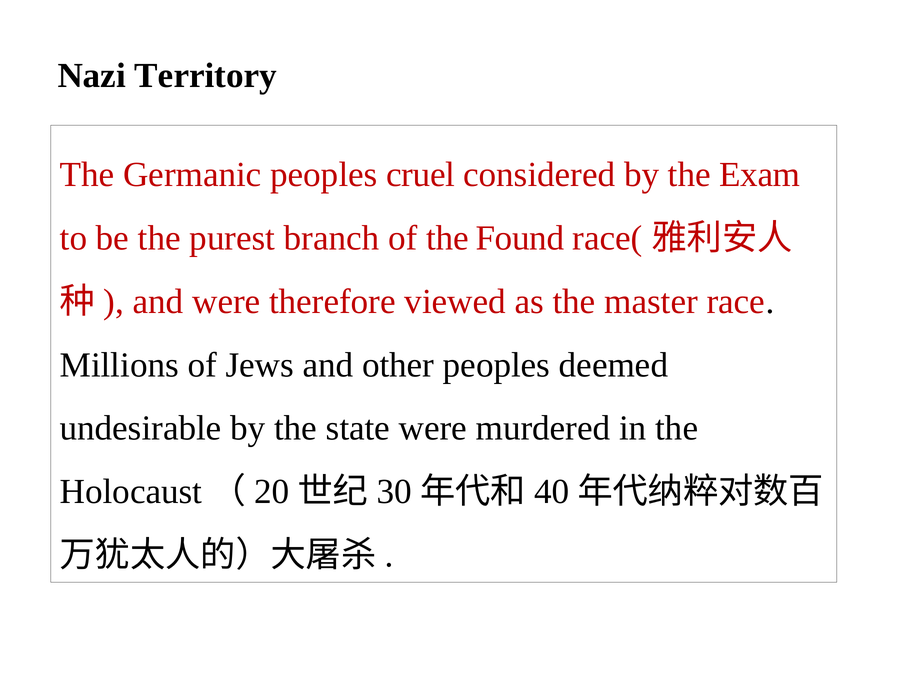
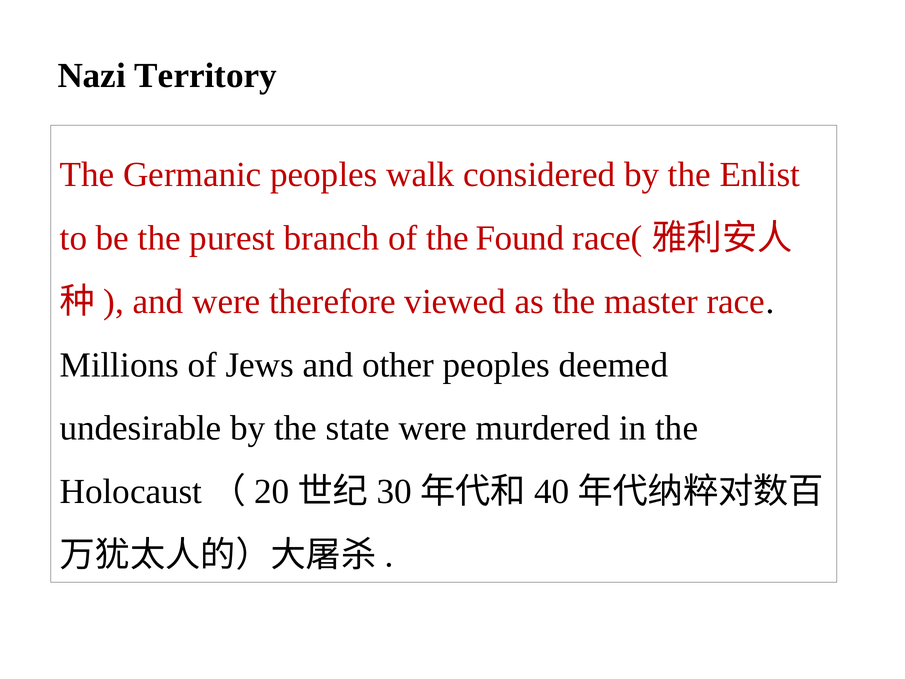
cruel: cruel -> walk (420, 175)
Exam: Exam -> Enlist (760, 175)
